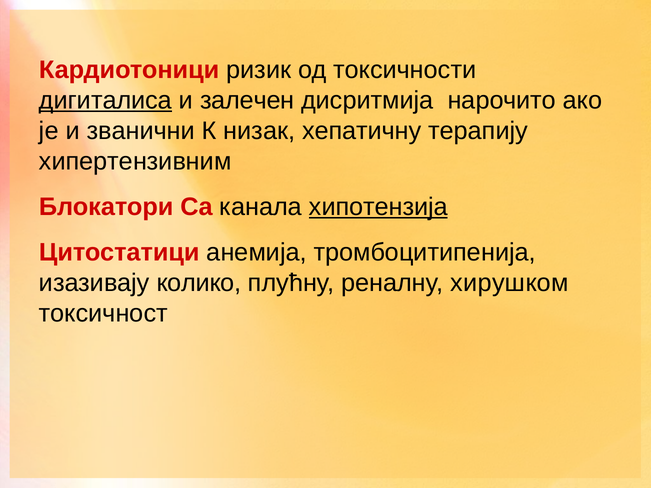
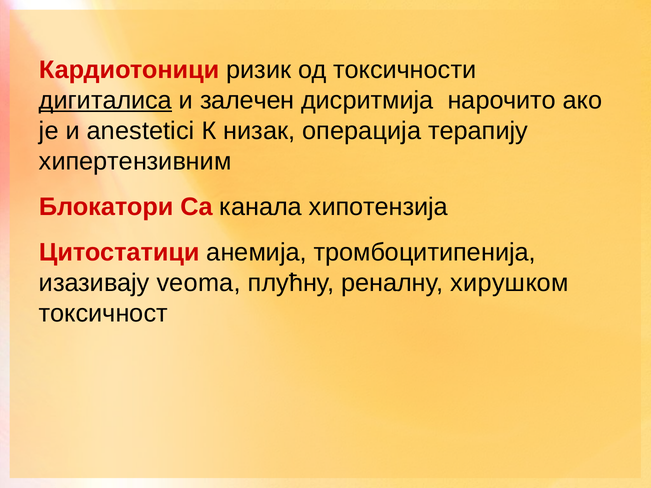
званични: званични -> anestetici (141, 131)
хепатичну: хепатичну -> операција (362, 131)
хипотензија underline: present -> none (378, 207)
колико: колико -> veoma (199, 283)
